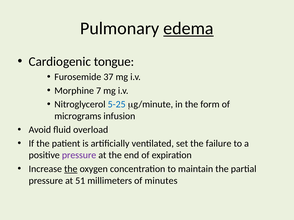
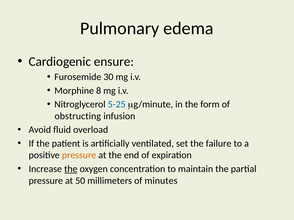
edema underline: present -> none (188, 28)
tongue: tongue -> ensure (114, 62)
37: 37 -> 30 (108, 77)
7: 7 -> 8 (99, 91)
micrograms: micrograms -> obstructing (78, 116)
pressure colour: purple -> orange (79, 156)
51: 51 -> 50 (80, 181)
